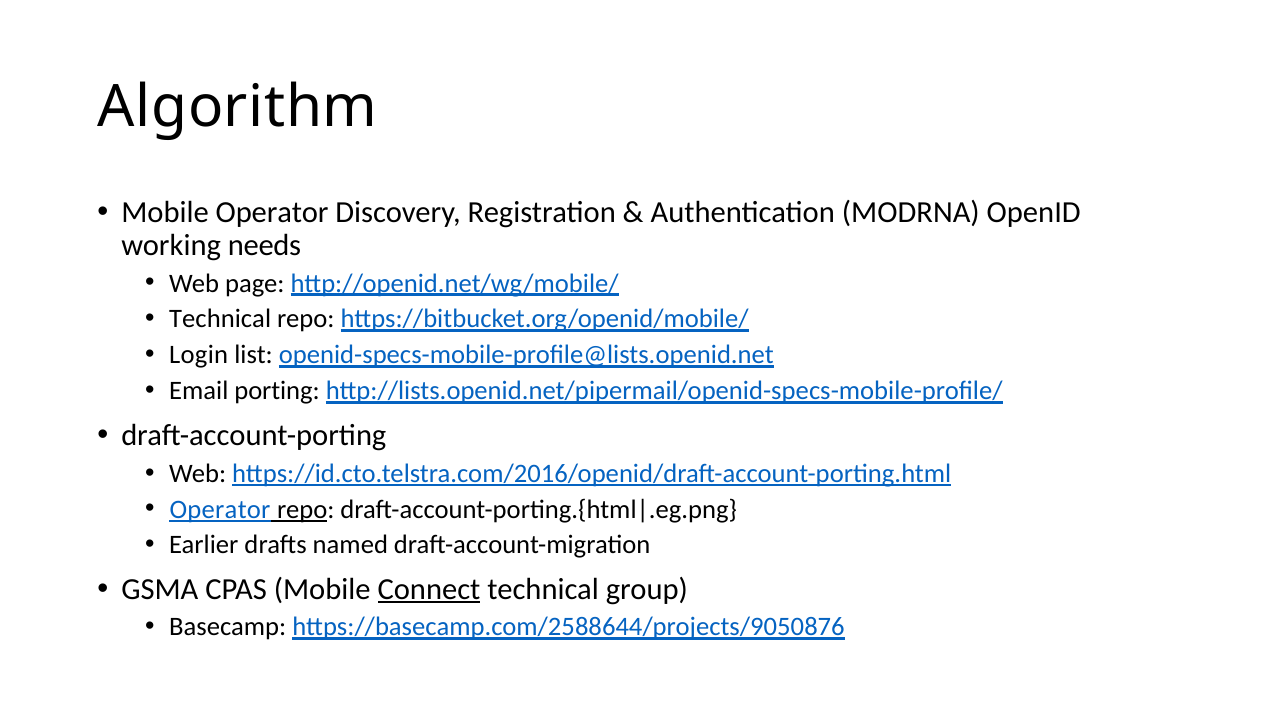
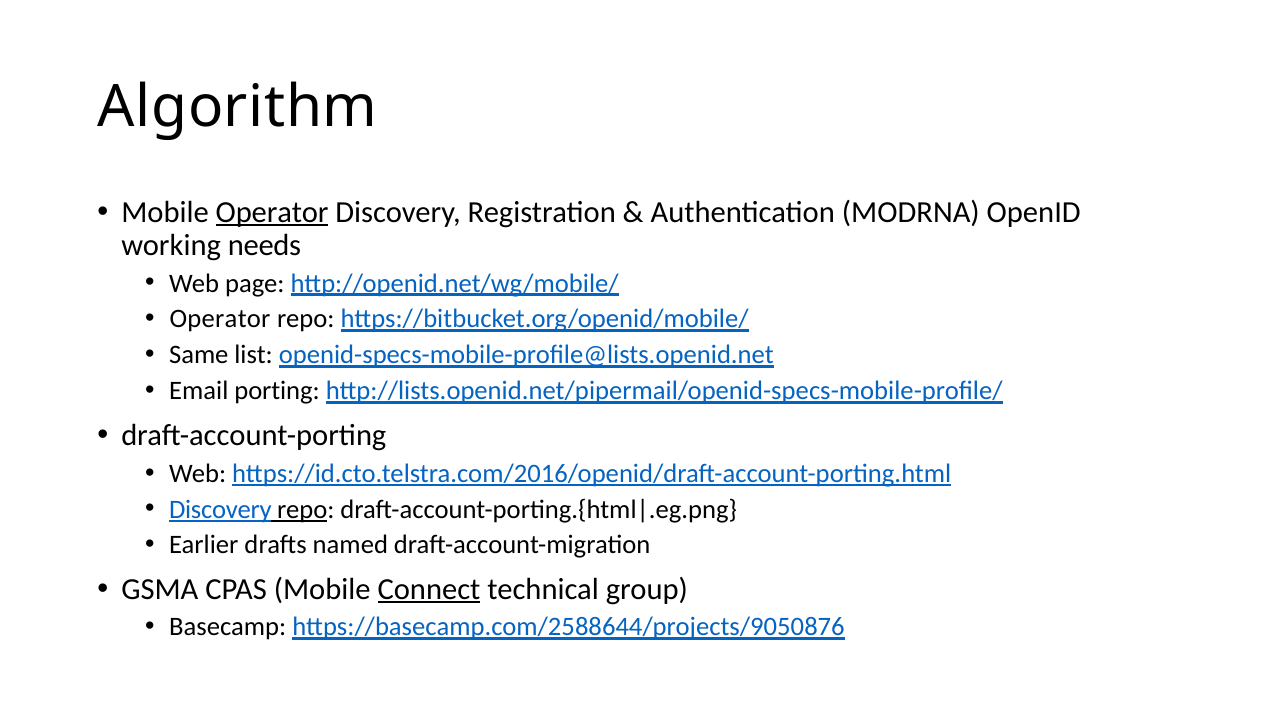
Operator underline: none -> present (272, 212)
Technical: Technical -> Operator (220, 319)
Login: Login -> Same (199, 355)
Operator: Operator -> Discovery (220, 510)
